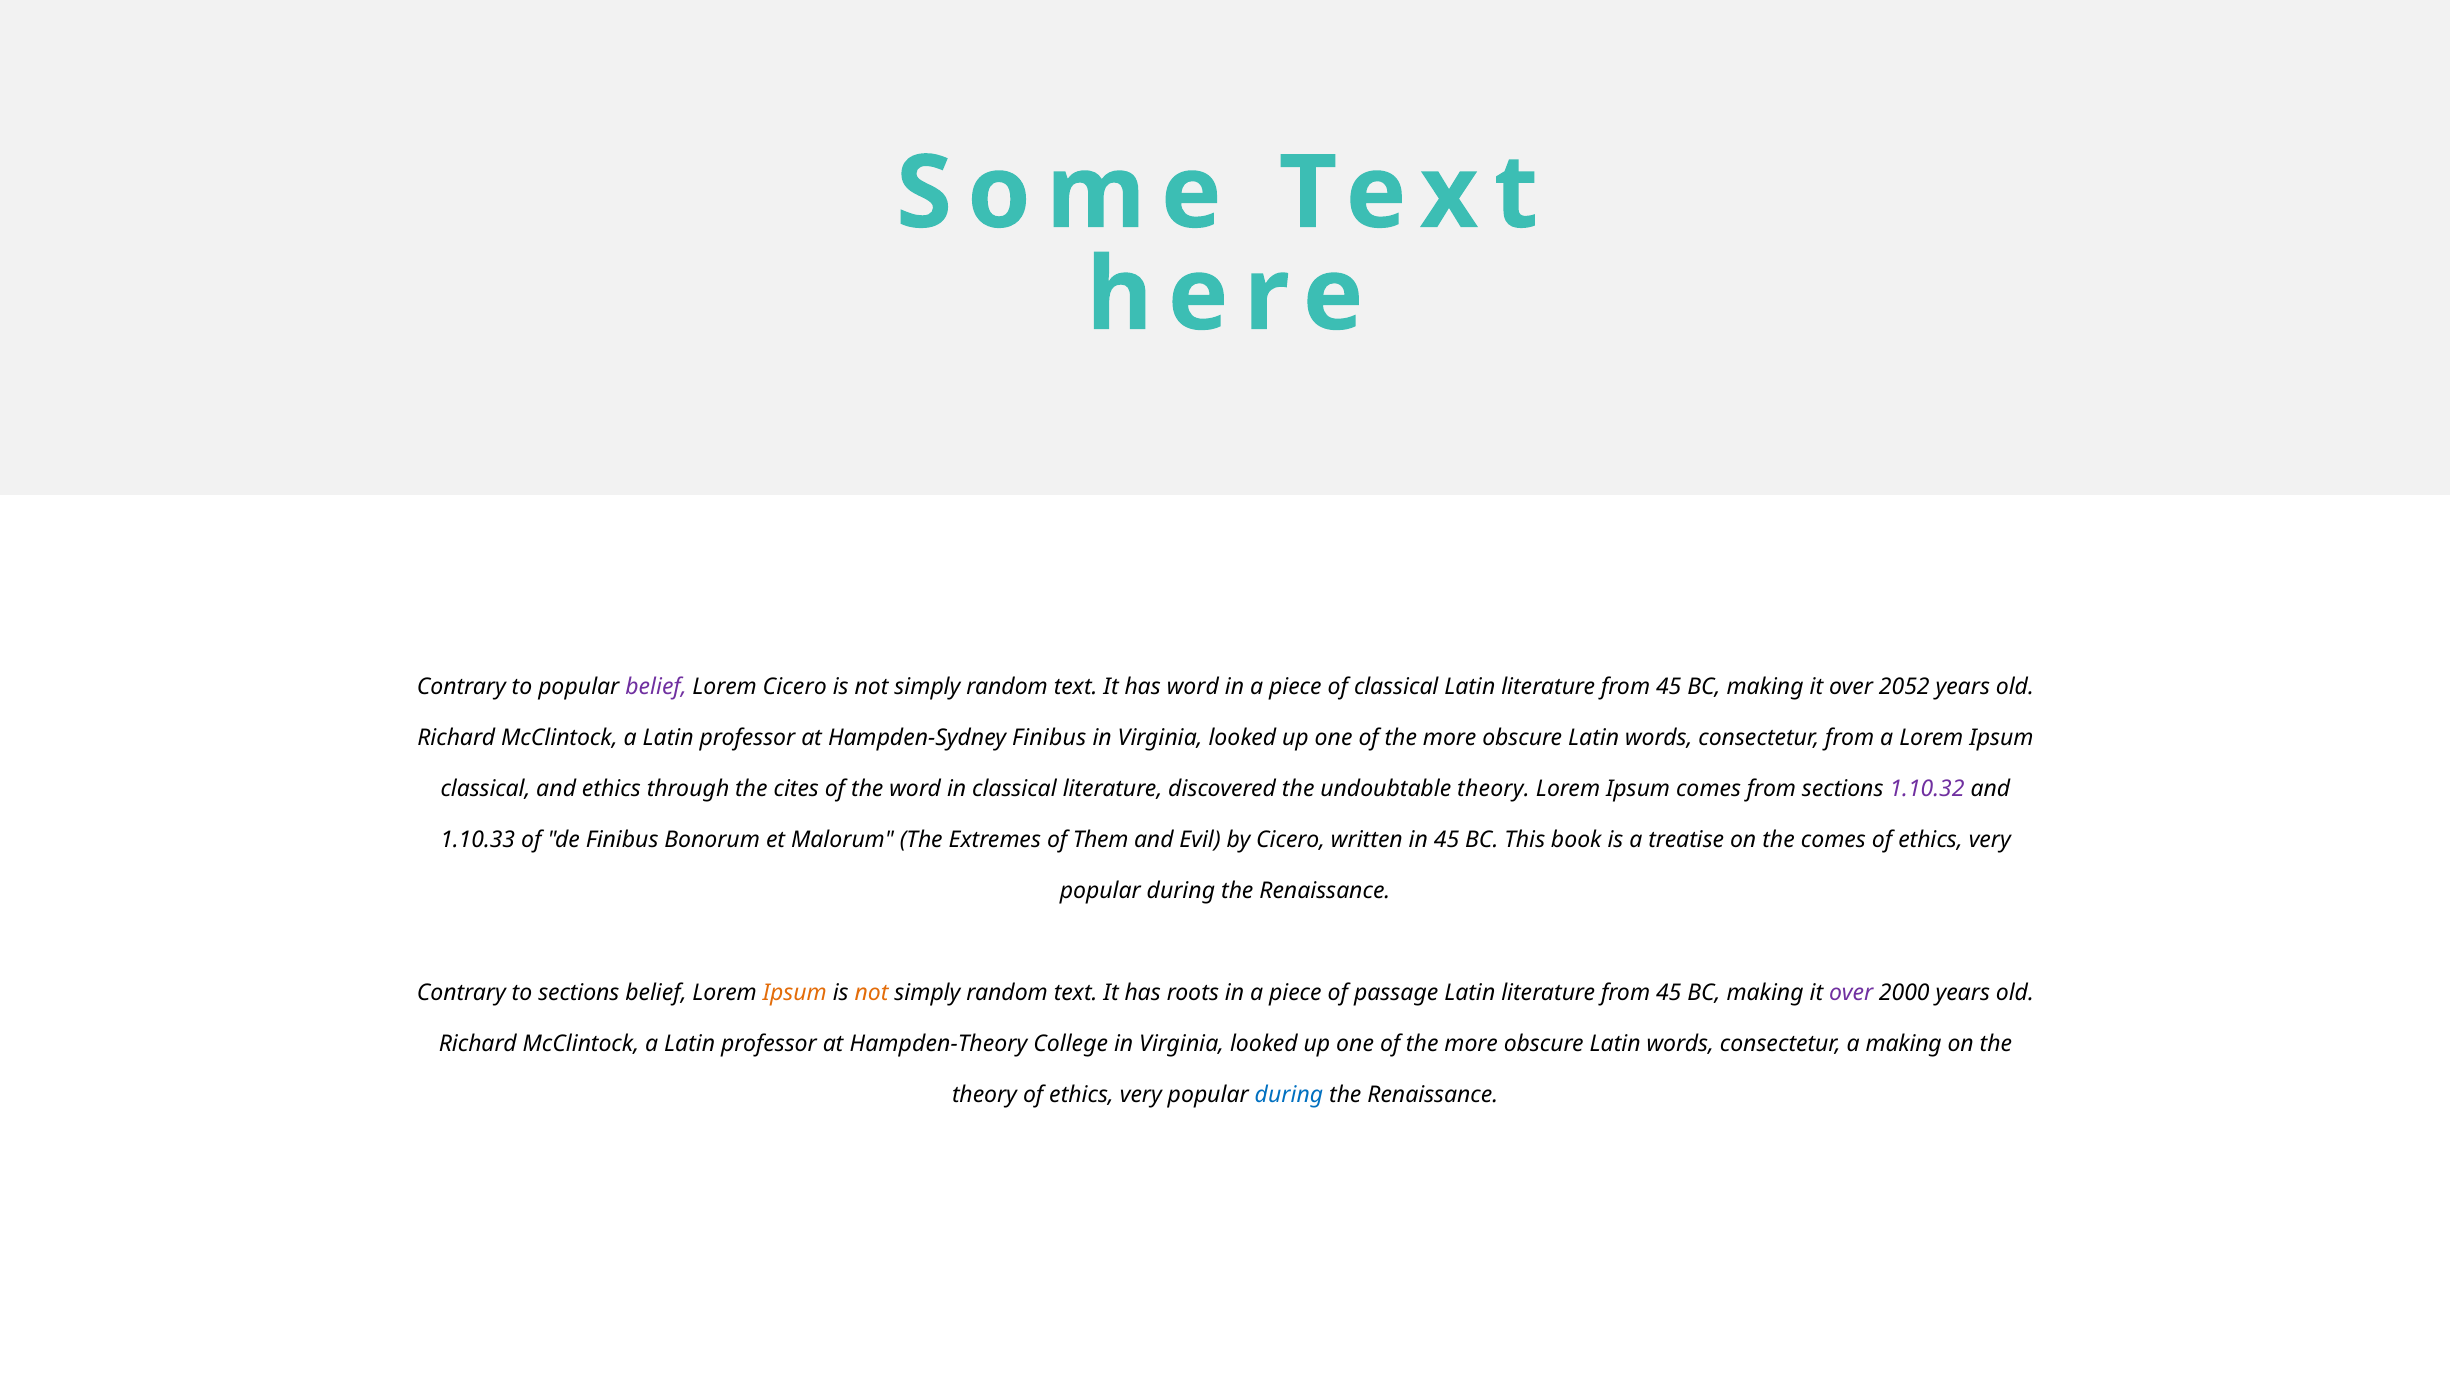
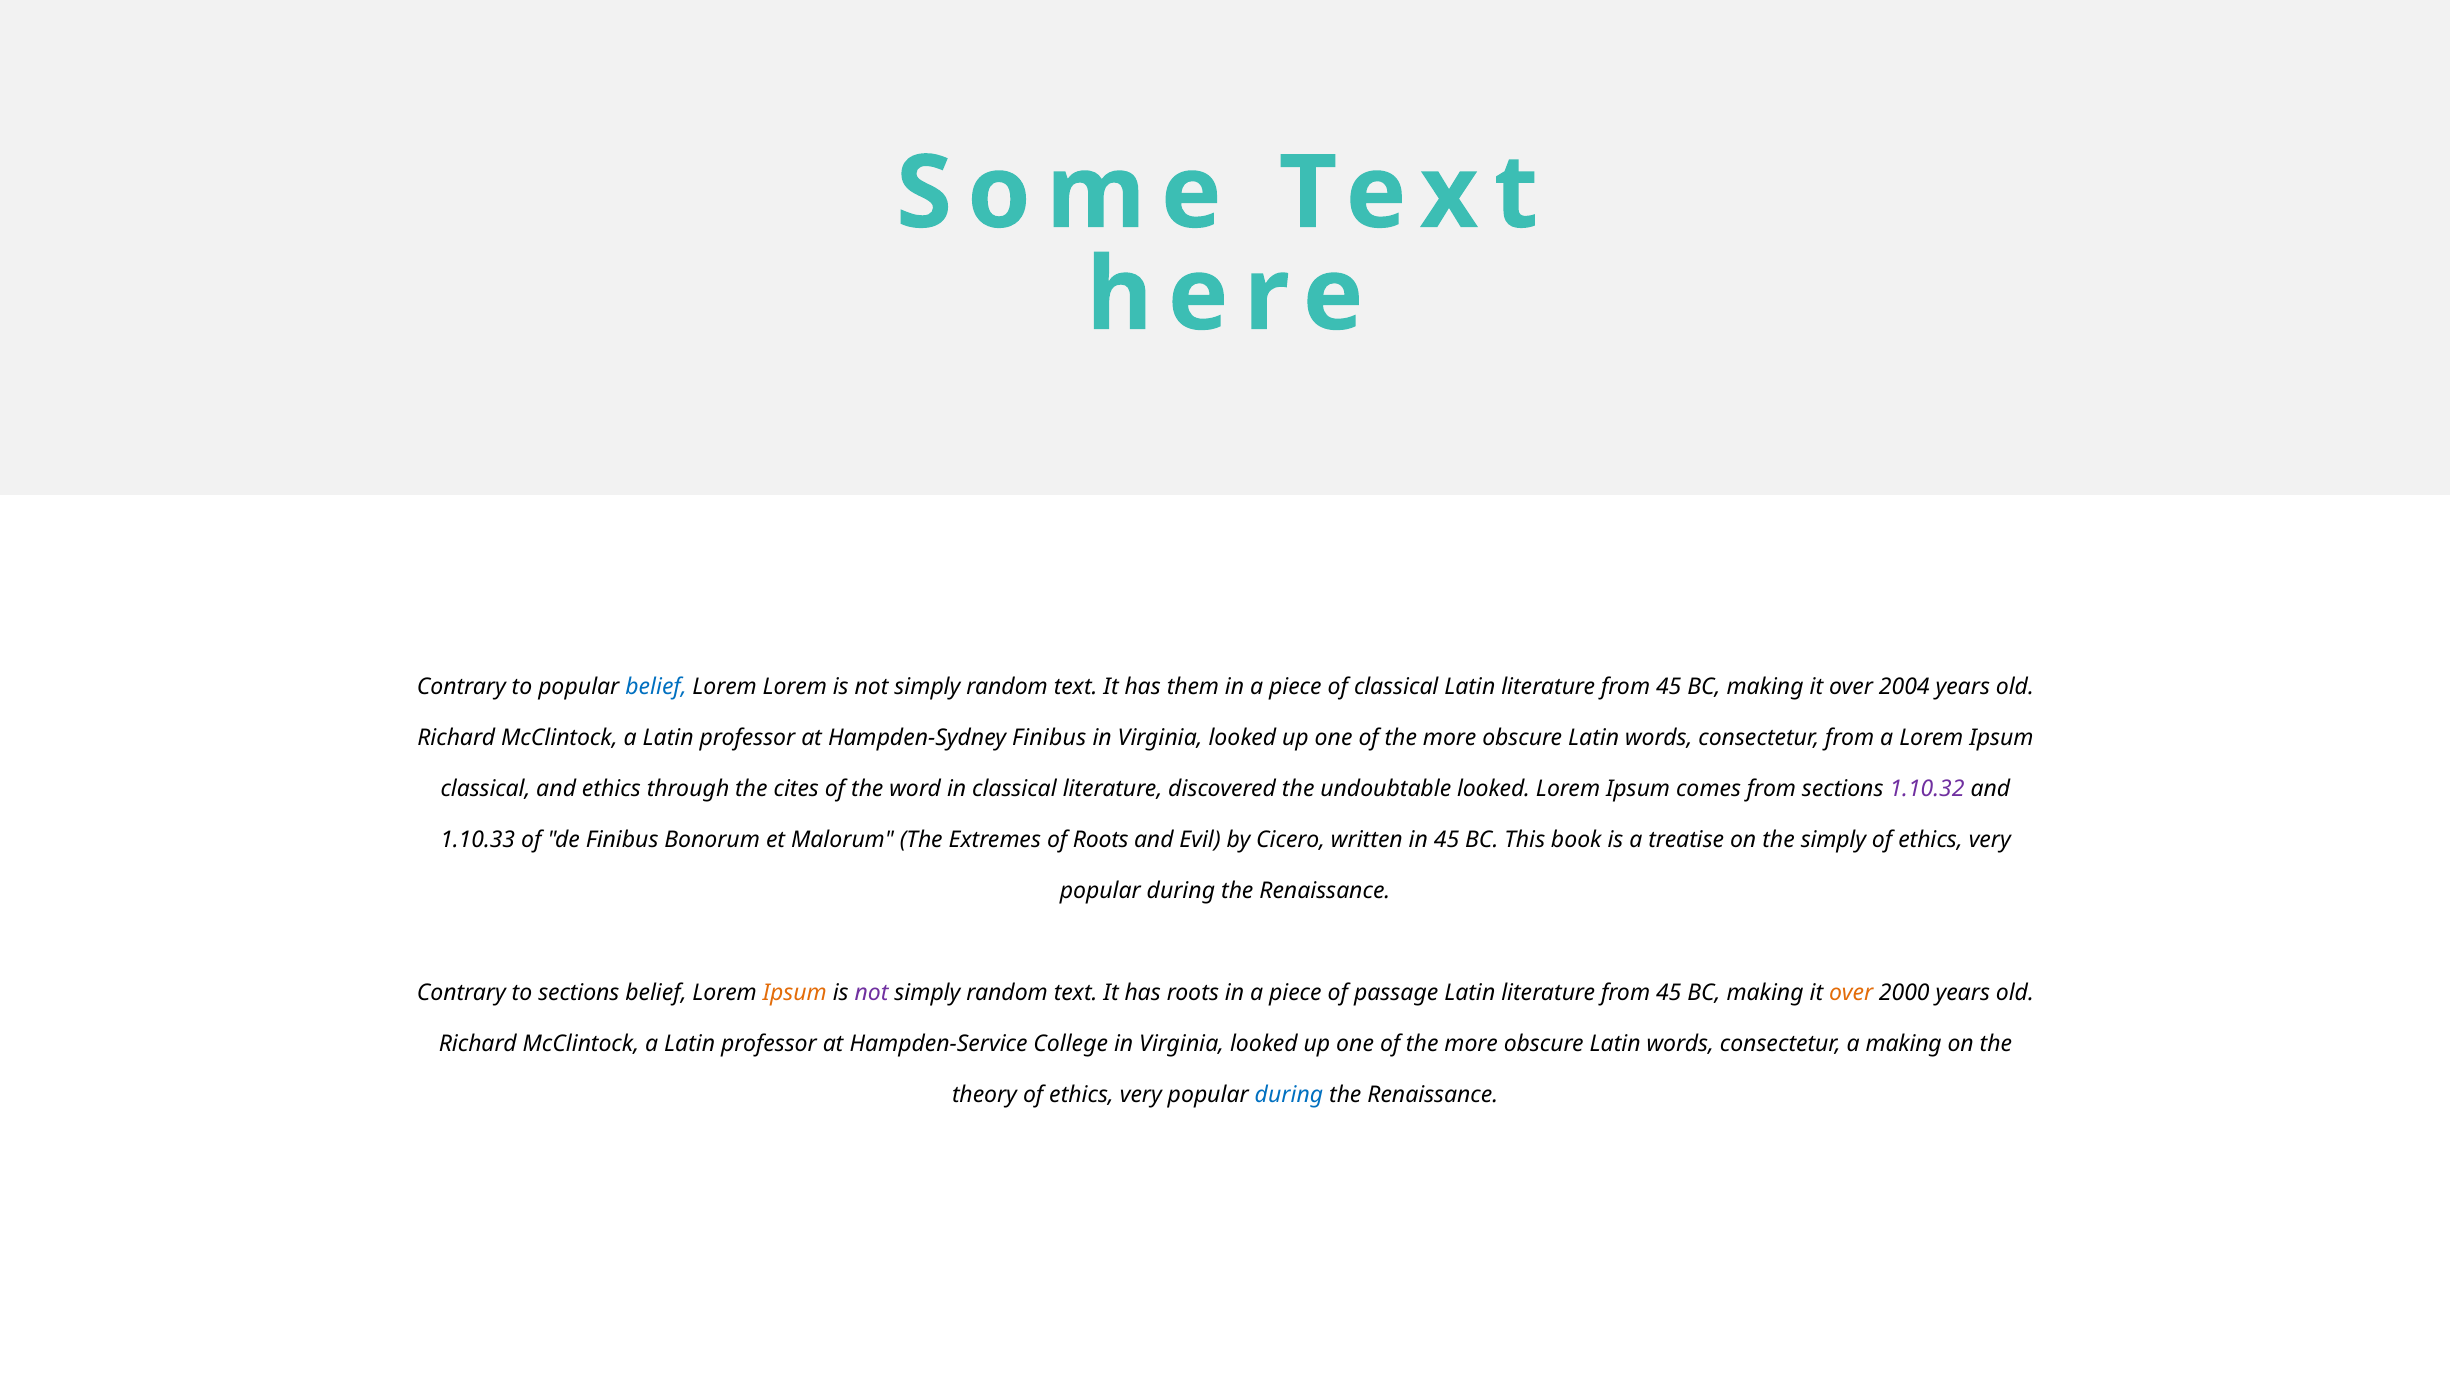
belief colour: purple -> blue (656, 687)
Lorem Cicero: Cicero -> Lorem (795, 687)
has word: word -> them (1193, 687)
2052: 2052 -> 2004 (1904, 687)
undoubtable theory: theory -> looked (1494, 789)
of Them: Them -> Roots (1101, 840)
the comes: comes -> simply (1833, 840)
not colour: orange -> purple (872, 993)
over colour: purple -> orange (1851, 993)
Hampden-Theory: Hampden-Theory -> Hampden-Service (939, 1044)
